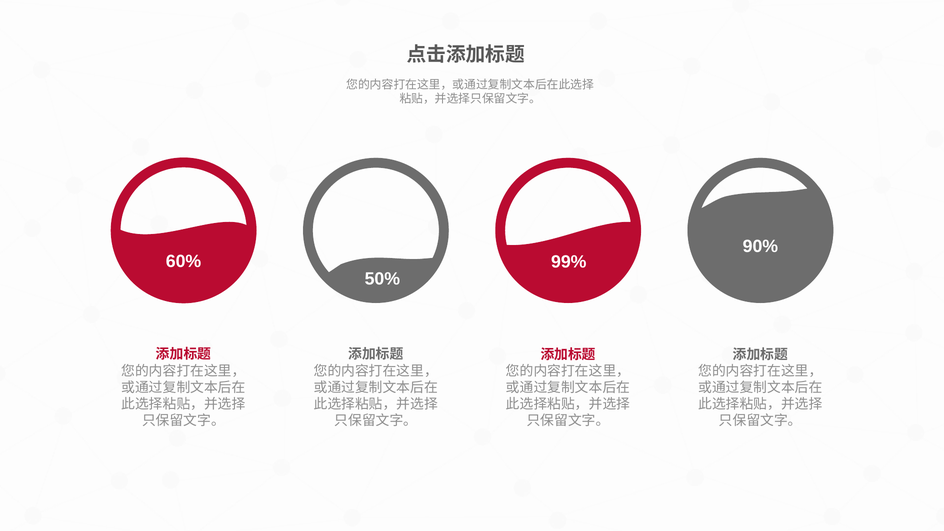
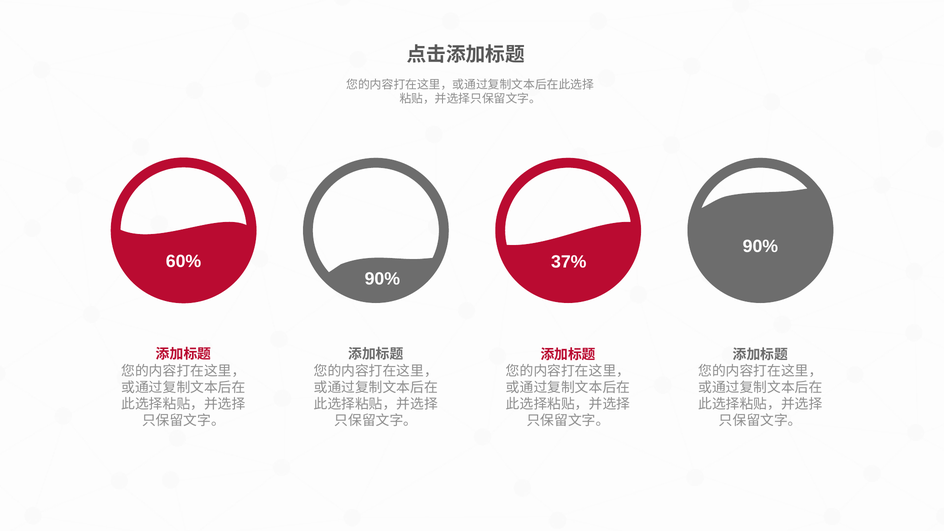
99%: 99% -> 37% (569, 262)
50%: 50% -> 90% (382, 279)
